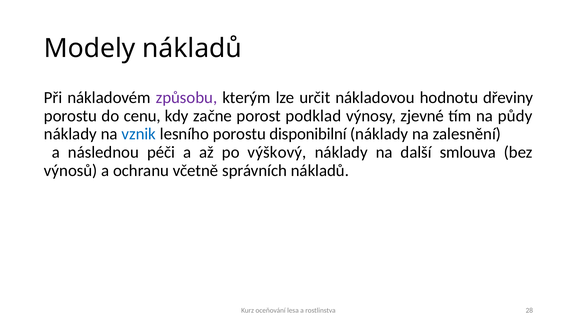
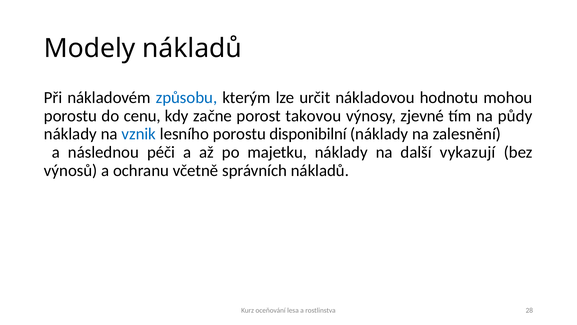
způsobu colour: purple -> blue (186, 98)
dřeviny: dřeviny -> mohou (508, 98)
podklad: podklad -> takovou (313, 116)
výškový: výškový -> majetku (277, 152)
smlouva: smlouva -> vykazují (468, 152)
